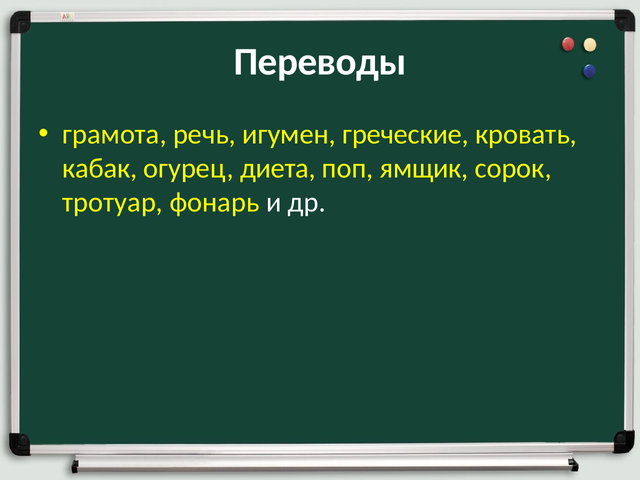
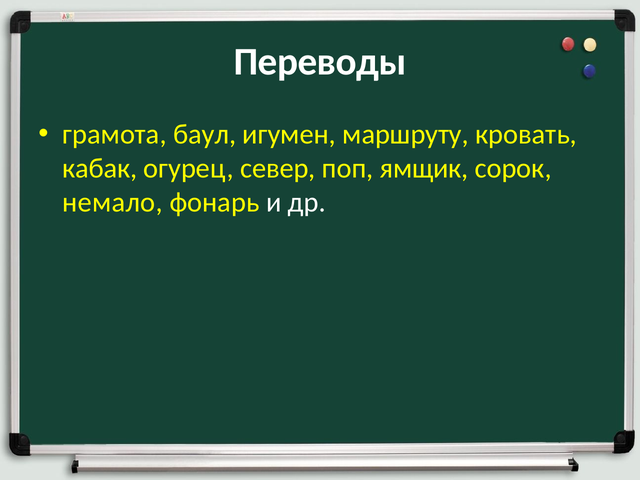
речь: речь -> баул (205, 134)
греческие: греческие -> маршруту (406, 134)
диета: диета -> север (278, 168)
тротуар: тротуар -> немало (113, 203)
